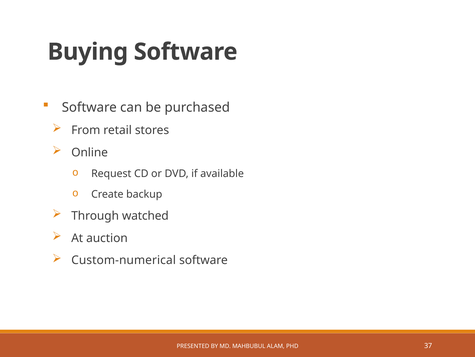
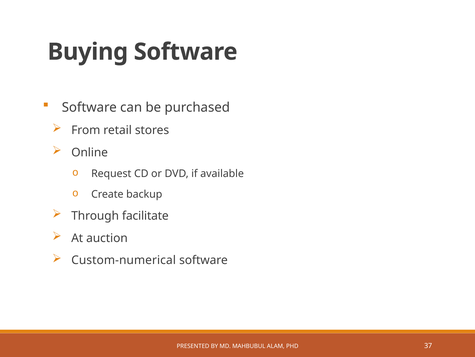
watched: watched -> facilitate (145, 215)
